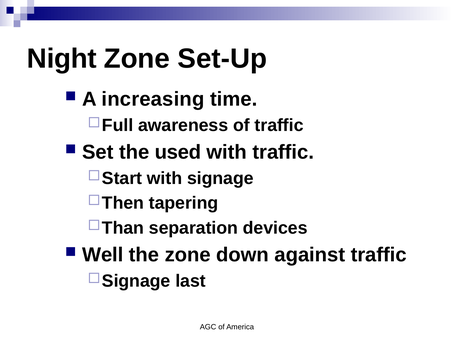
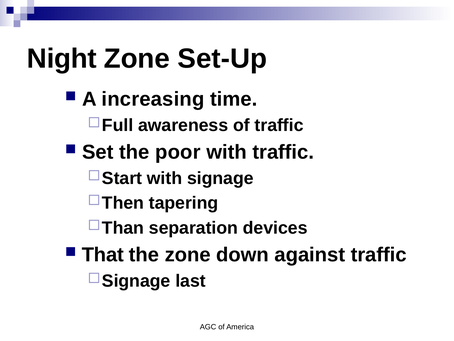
used: used -> poor (178, 152)
Well: Well -> That (103, 254)
